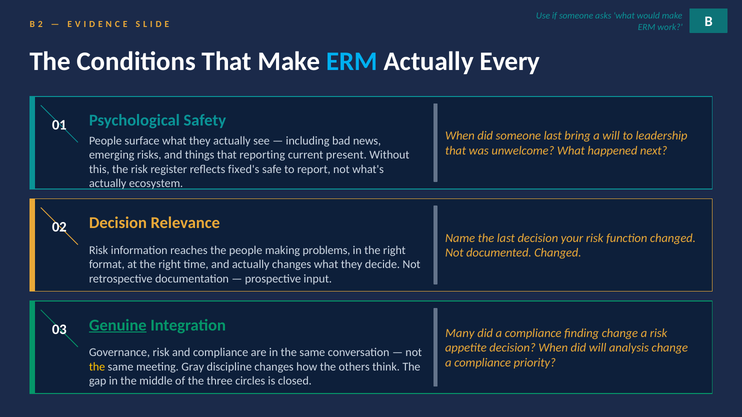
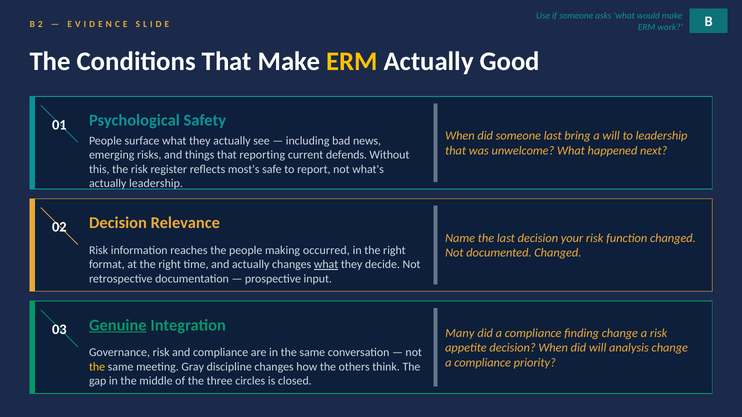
ERM colour: light blue -> yellow (352, 62)
Every: Every -> Good (510, 62)
present: present -> defends (346, 155)
fixed's: fixed's -> most's (244, 169)
actually ecosystem: ecosystem -> leadership (156, 184)
problems: problems -> occurred (326, 250)
what underline: none -> present (326, 265)
